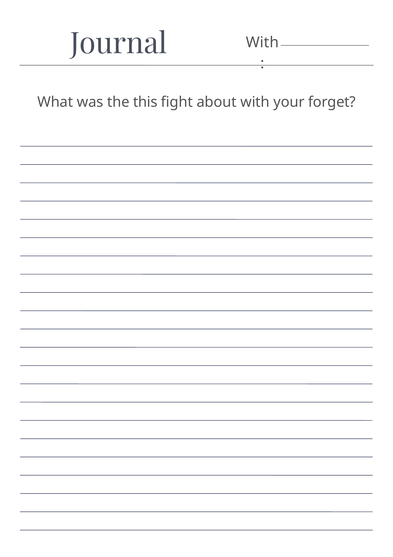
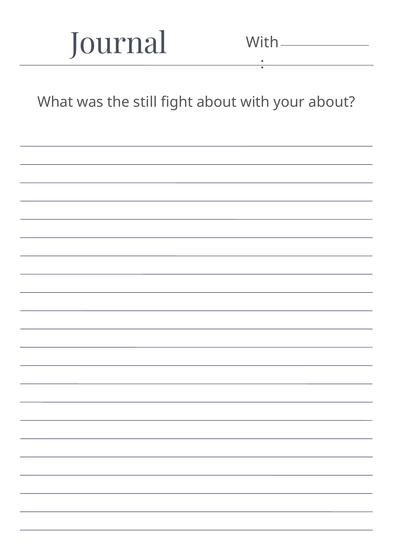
this: this -> still (145, 102)
your forget: forget -> about (332, 102)
